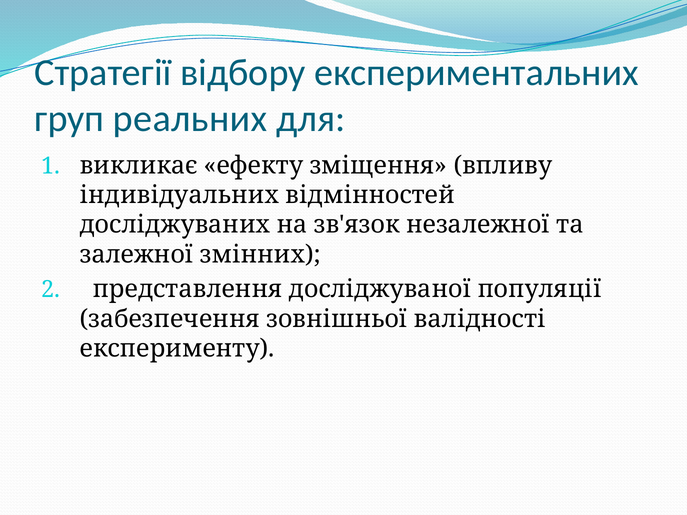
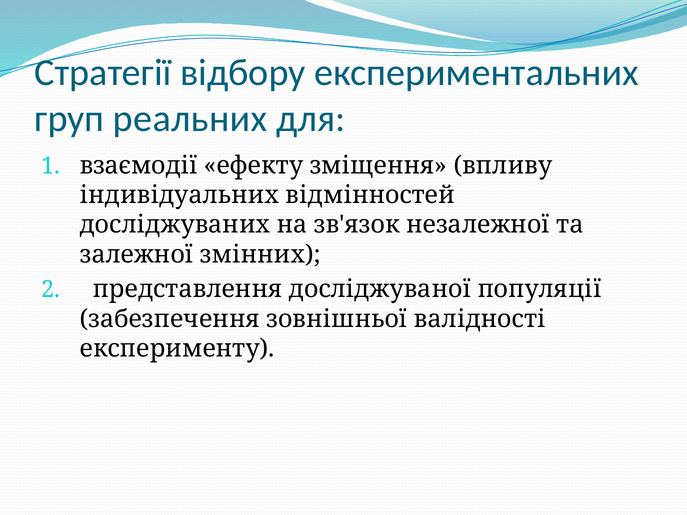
викликає: викликає -> взаємодії (139, 165)
